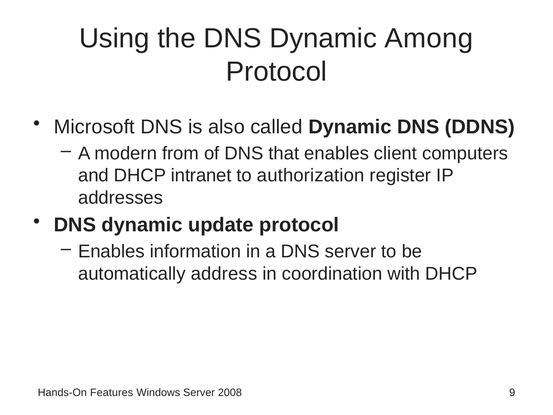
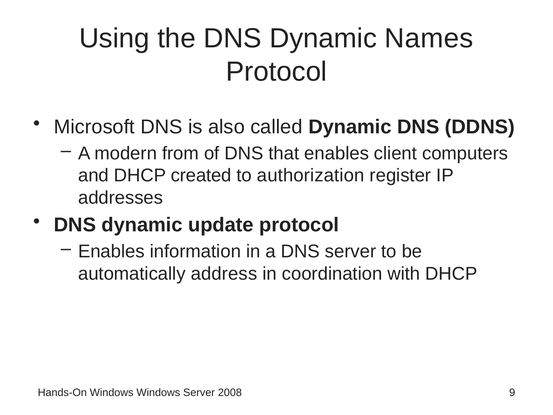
Among: Among -> Names (429, 38)
intranet: intranet -> created (201, 175)
Hands-On Features: Features -> Windows (112, 392)
